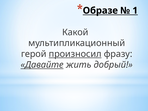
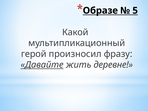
1: 1 -> 5 (135, 11)
произносил underline: present -> none (75, 54)
добрый: добрый -> деревне (113, 65)
